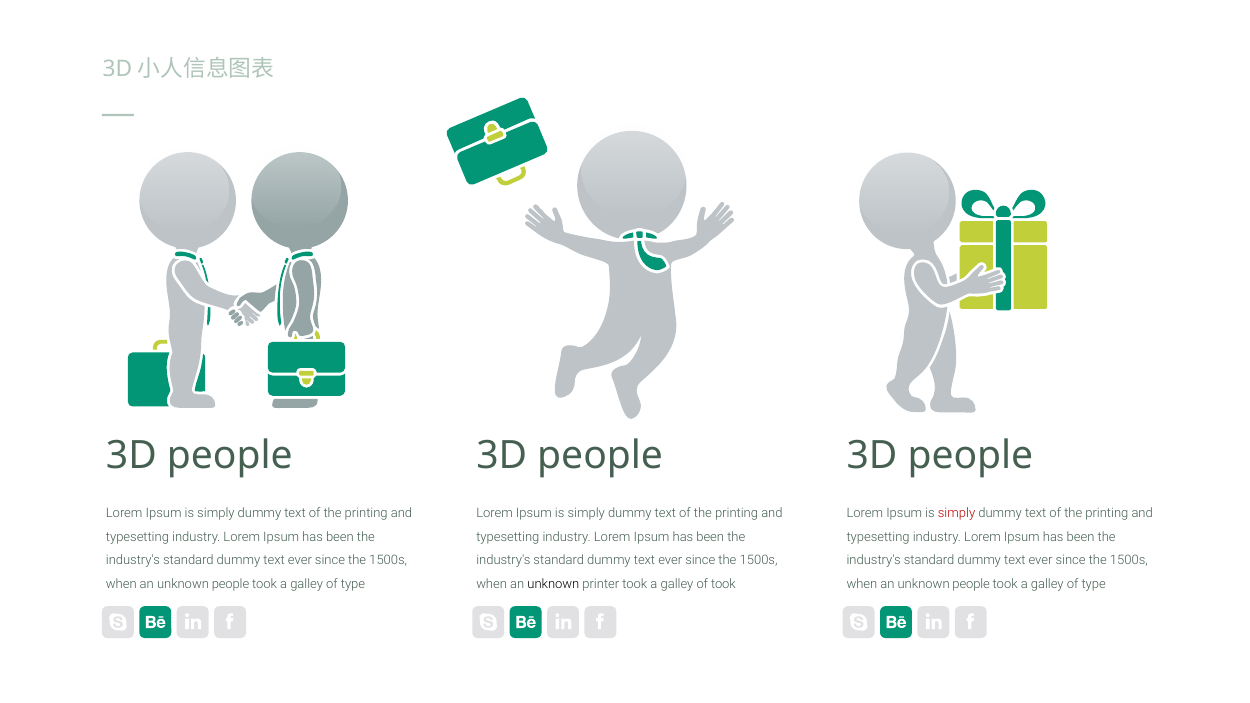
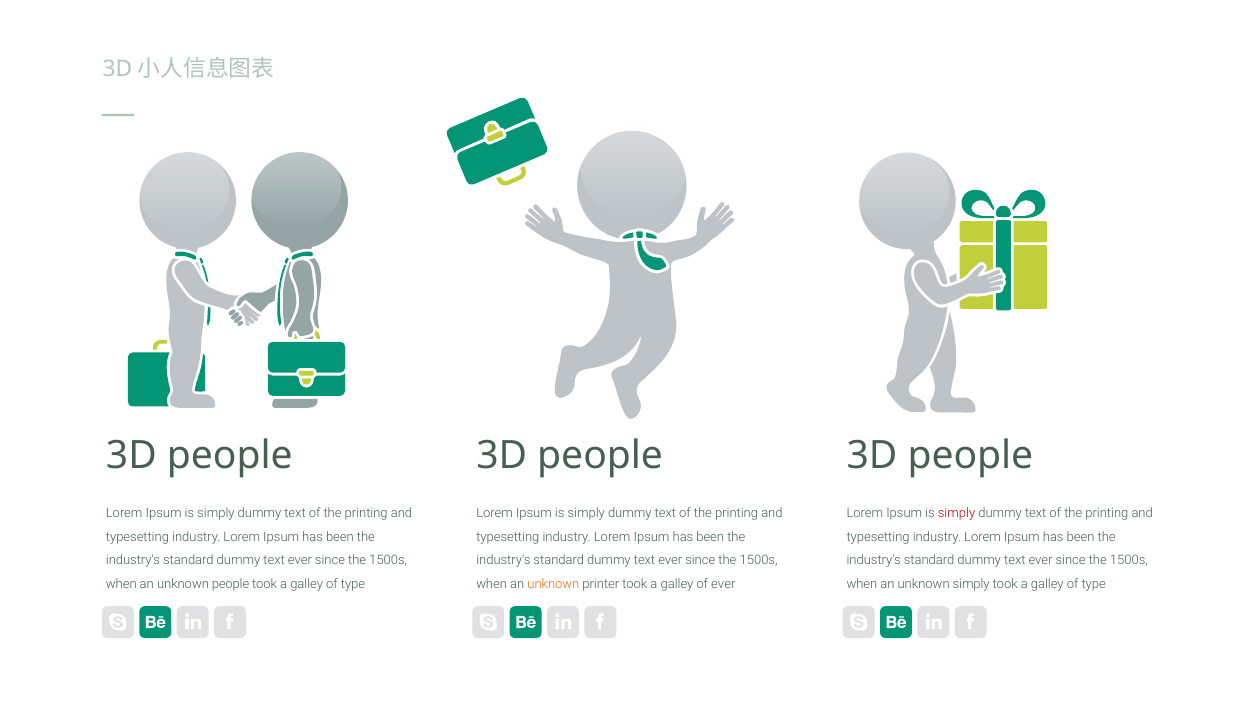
unknown colour: black -> orange (553, 584)
of took: took -> ever (723, 584)
people: people -> simply (971, 584)
